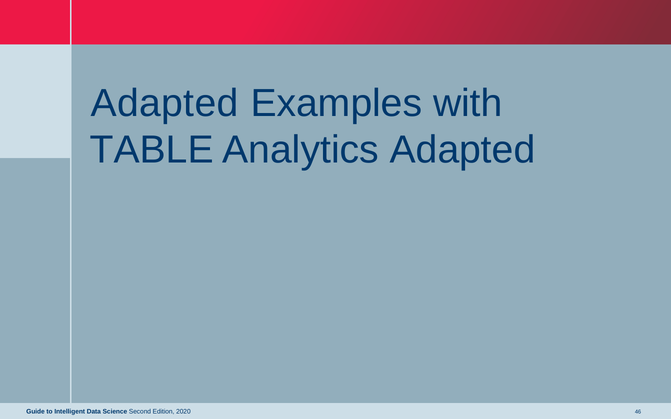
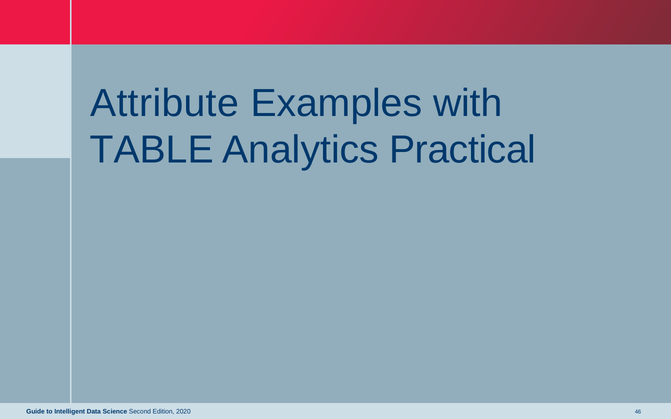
Adapted: Adapted -> Attribute (165, 103)
Analytics Adapted: Adapted -> Practical (463, 150)
